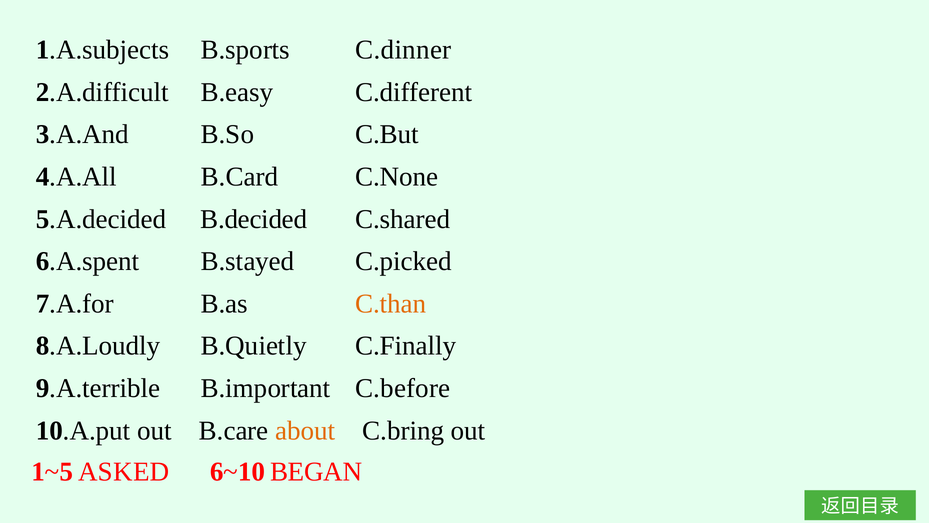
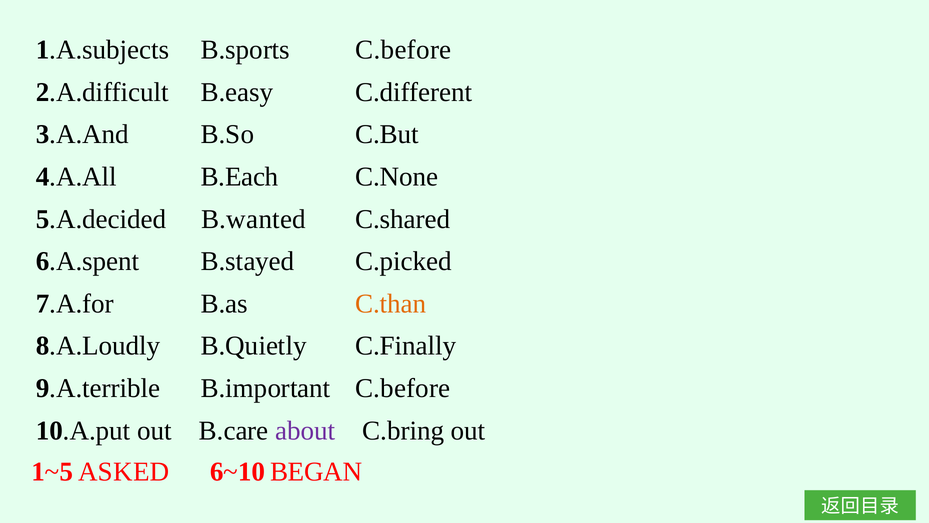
B.sports C.dinner: C.dinner -> C.before (403, 50)
B.Card: B.Card -> B.Each (240, 177)
B.decided: B.decided -> B.wanted (254, 219)
about colour: orange -> purple (305, 430)
